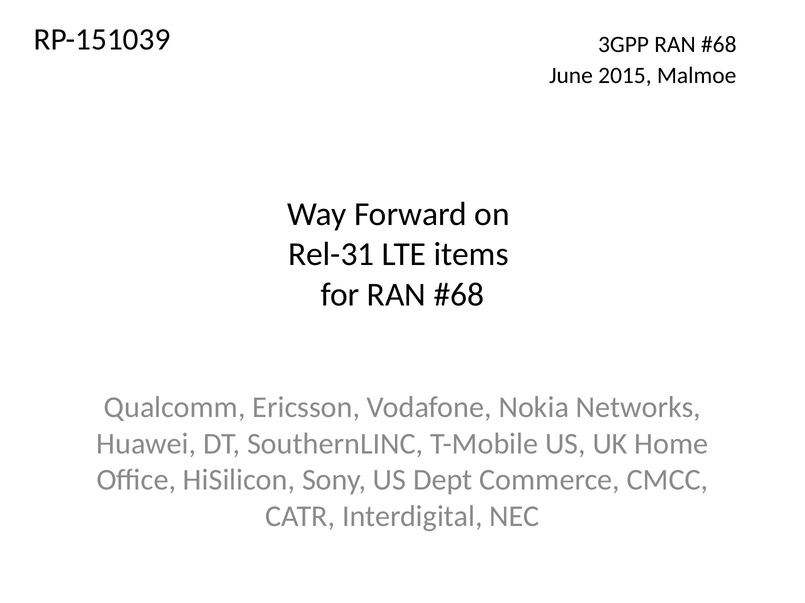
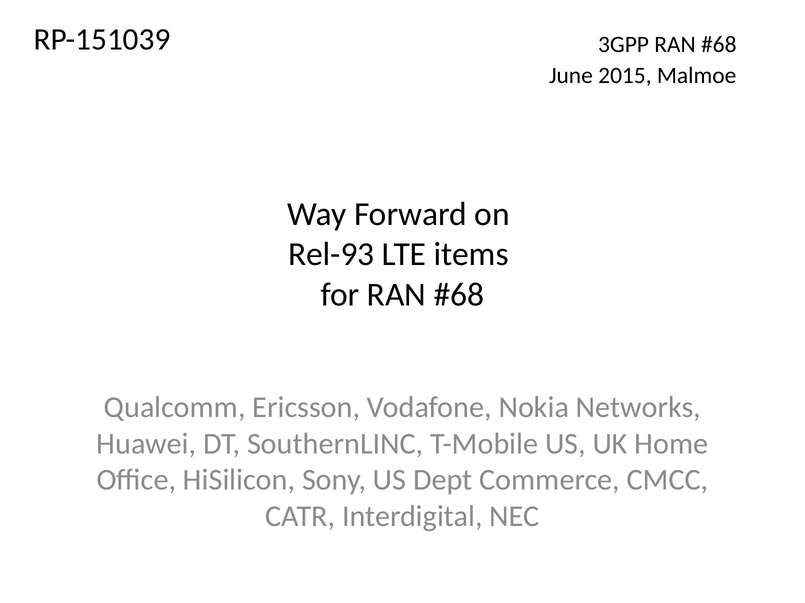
Rel-31: Rel-31 -> Rel-93 (331, 255)
